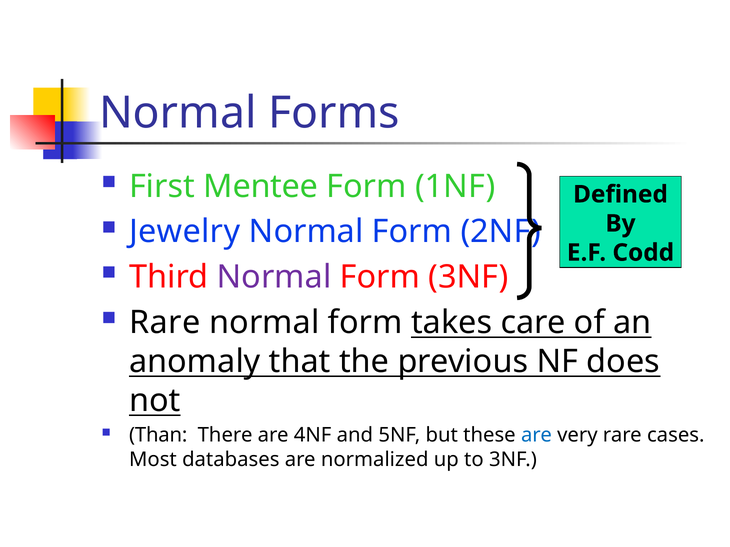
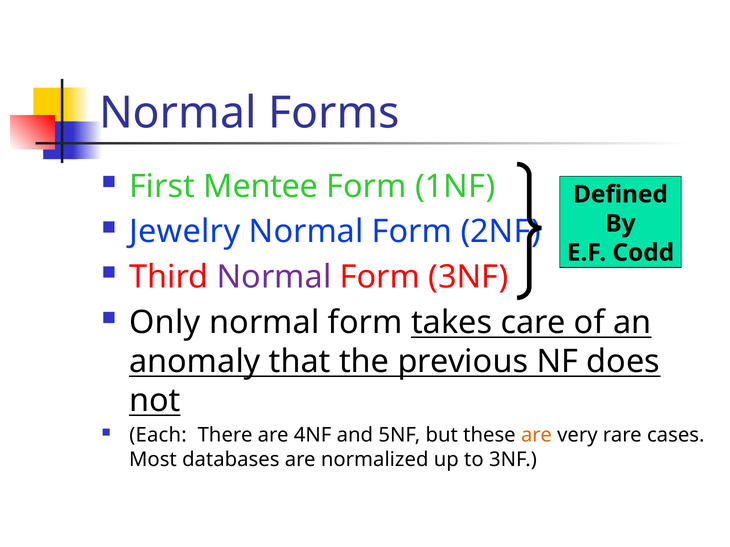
Rare: Rare -> Only (165, 323)
Than: Than -> Each (158, 436)
are colour: blue -> orange (536, 436)
